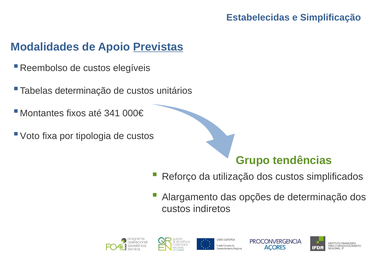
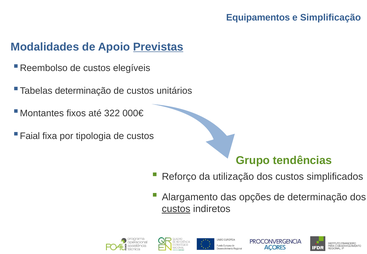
Estabelecidas: Estabelecidas -> Equipamentos (258, 18)
341: 341 -> 322 (112, 113)
Voto: Voto -> Faial (30, 136)
custos underline: none -> present (176, 209)
